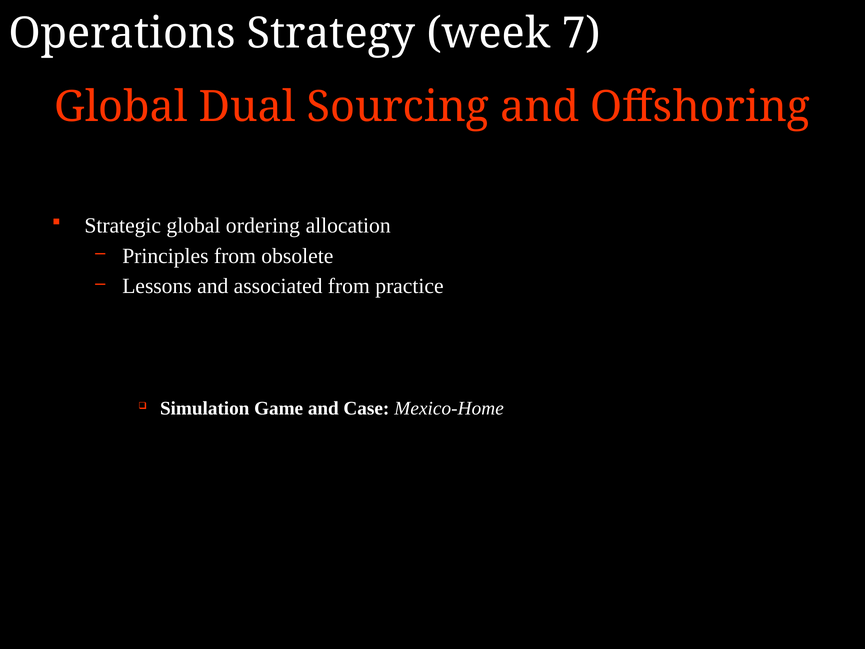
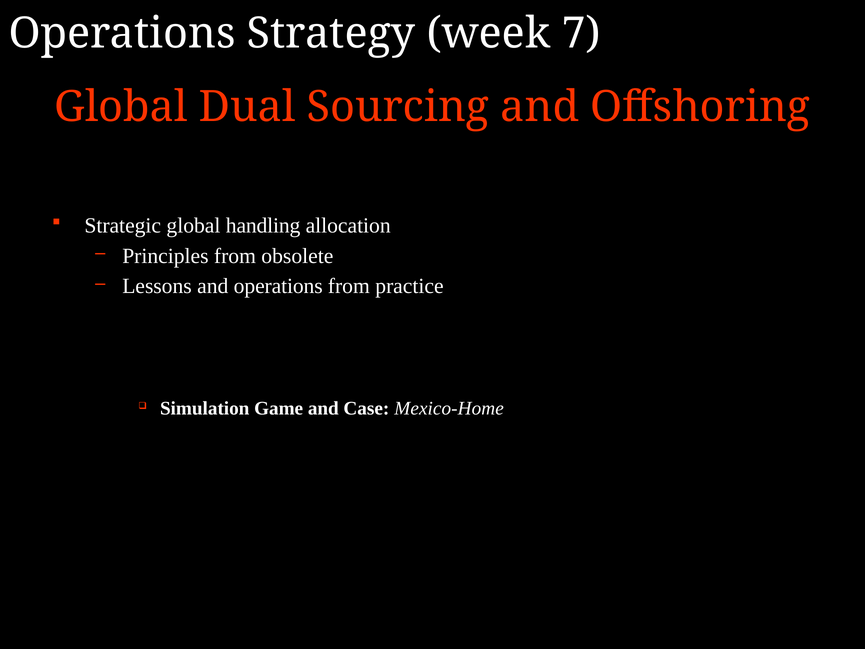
ordering: ordering -> handling (263, 225)
and associated: associated -> operations (278, 286)
